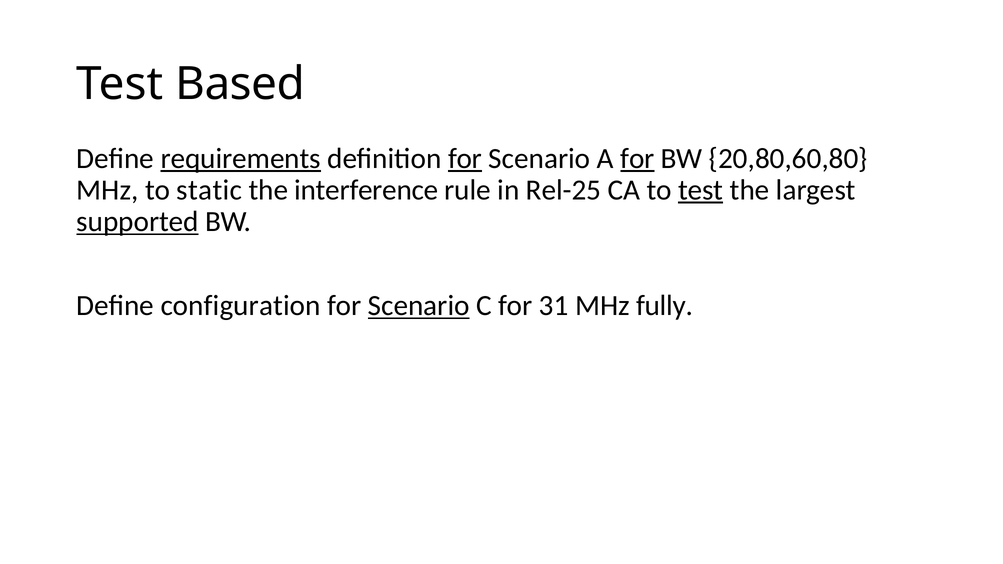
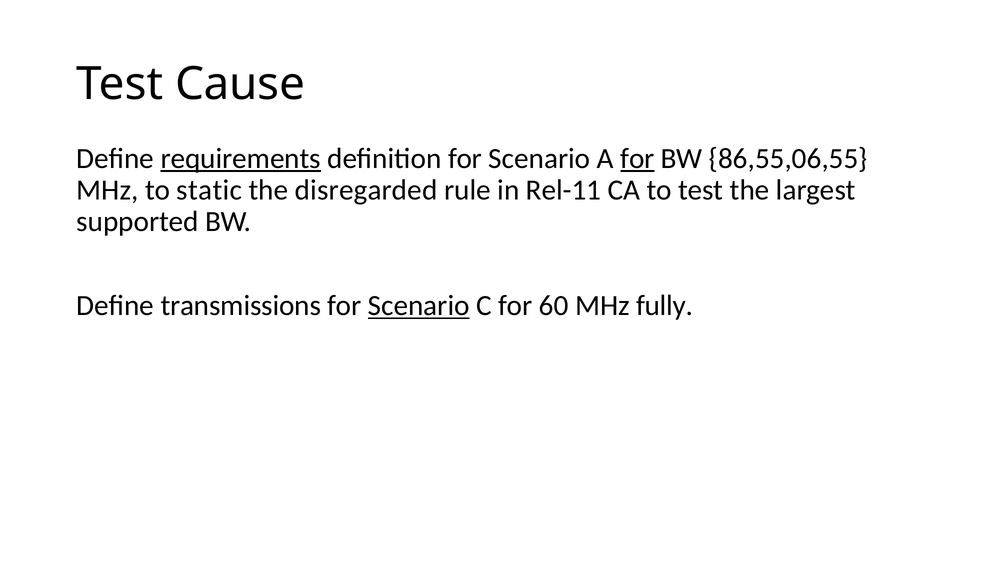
Based: Based -> Cause (240, 84)
for underline: present -> none (465, 158)
20,80,60,80: 20,80,60,80 -> 86,55,06,55 (788, 158)
interference: interference -> disregarded (366, 190)
Rel-25: Rel-25 -> Rel-11 (564, 190)
test underline: present -> none (701, 190)
supported underline: present -> none (138, 222)
configuration: configuration -> transmissions (241, 306)
31: 31 -> 60 (554, 306)
